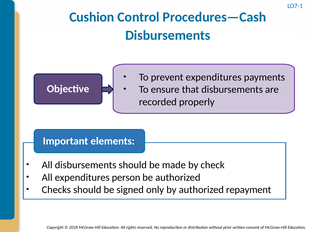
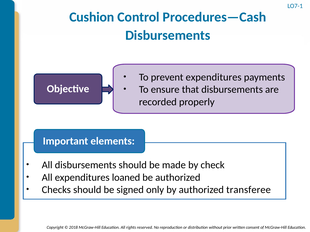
person: person -> loaned (126, 178)
repayment: repayment -> transferee (249, 190)
